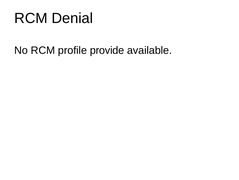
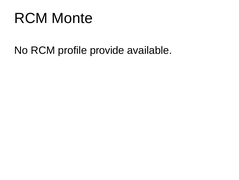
Denial: Denial -> Monte (72, 18)
